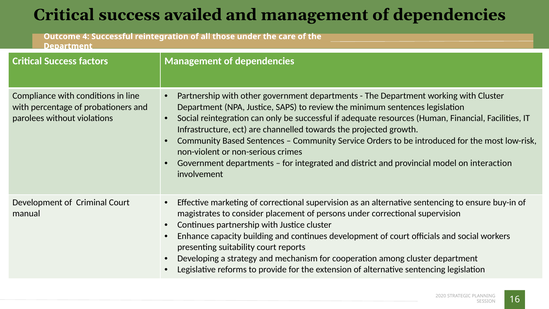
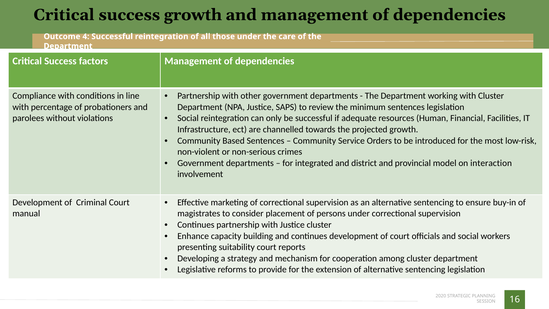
success availed: availed -> growth (193, 15)
